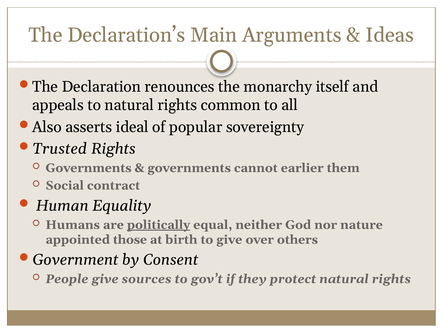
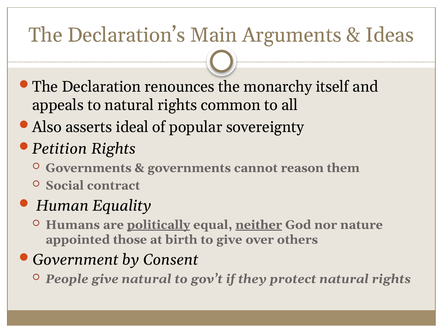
Trusted: Trusted -> Petition (60, 148)
earlier: earlier -> reason (302, 168)
neither underline: none -> present (259, 224)
give sources: sources -> natural (146, 278)
